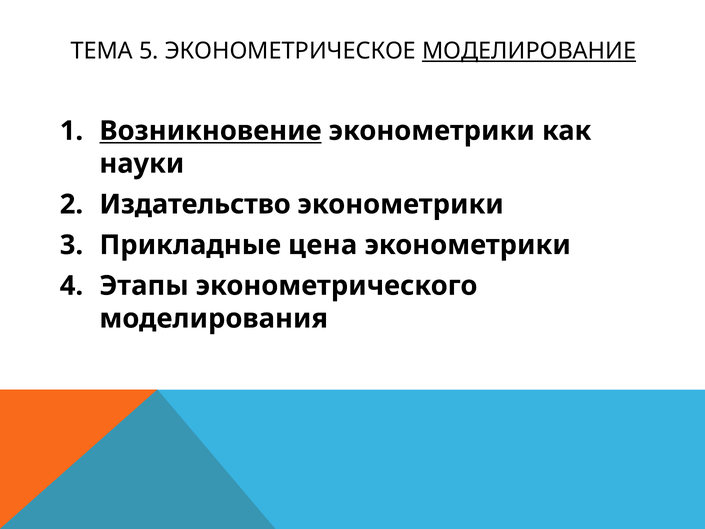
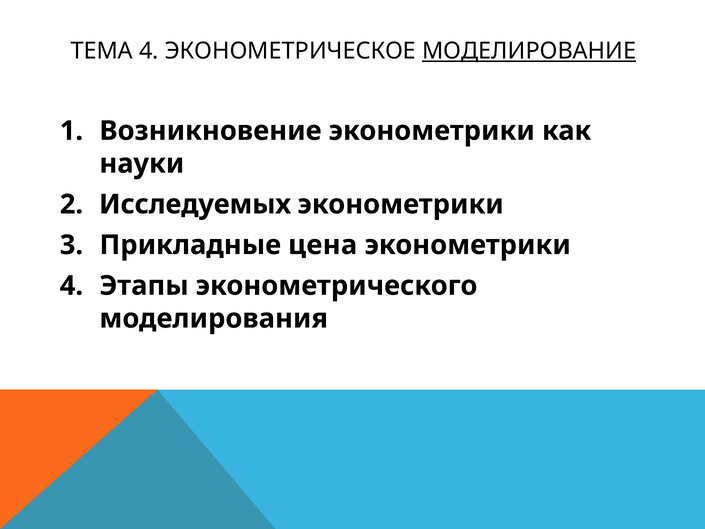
ТЕМА 5: 5 -> 4 (149, 51)
Возникновение underline: present -> none (210, 131)
Издательство: Издательство -> Исследуемых (195, 204)
